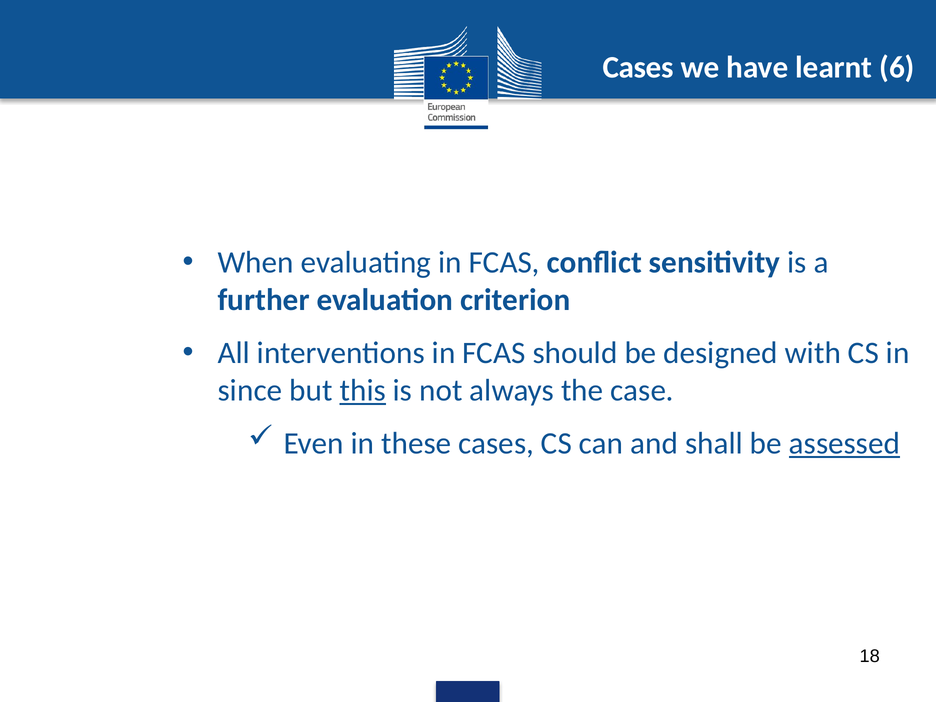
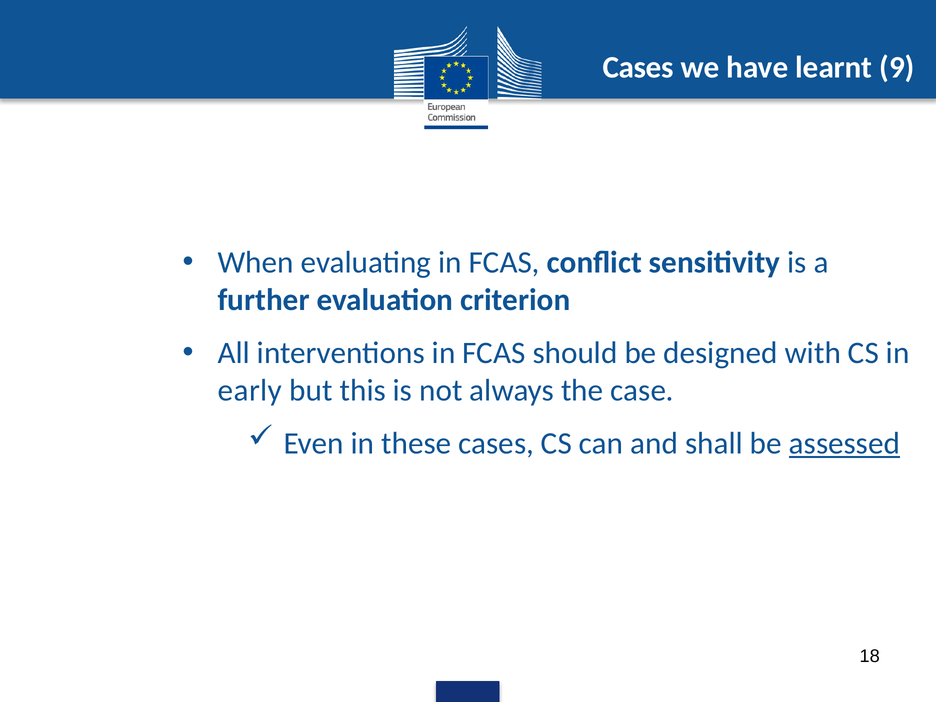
6: 6 -> 9 (897, 68)
since: since -> early (250, 391)
this underline: present -> none (363, 391)
